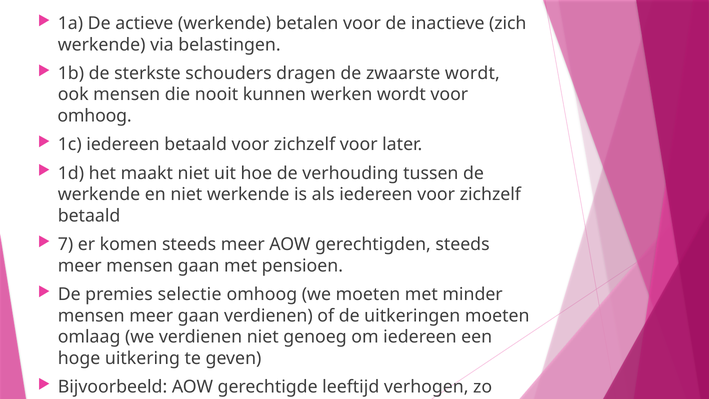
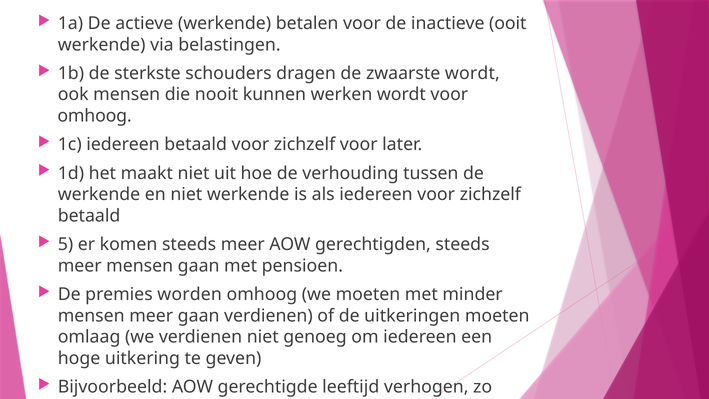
zich: zich -> ooit (508, 23)
7: 7 -> 5 (65, 244)
selectie: selectie -> worden (190, 294)
